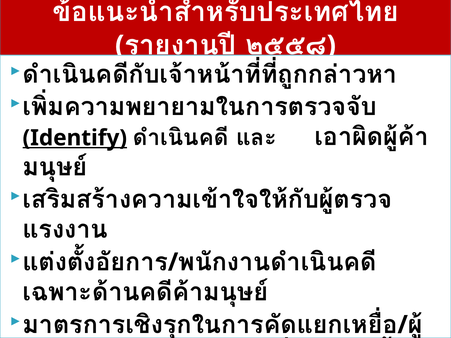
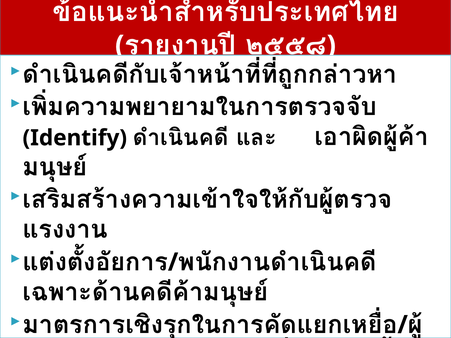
Identify underline: present -> none (75, 138)
